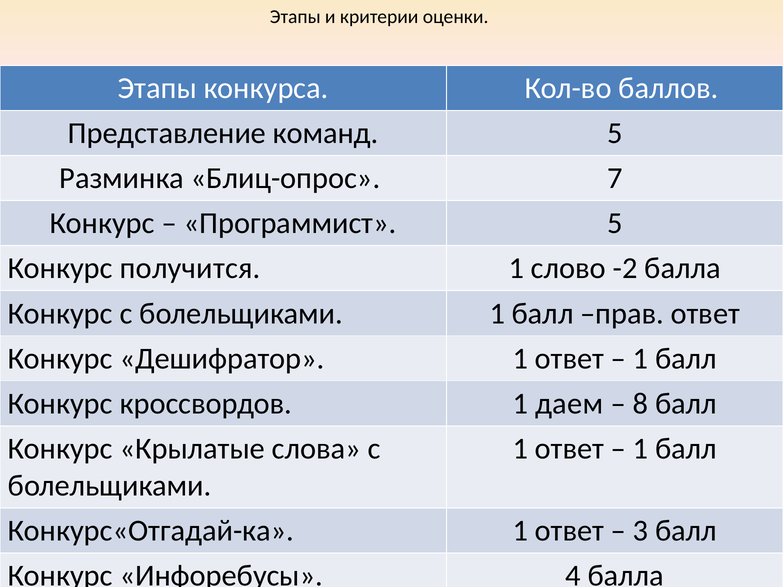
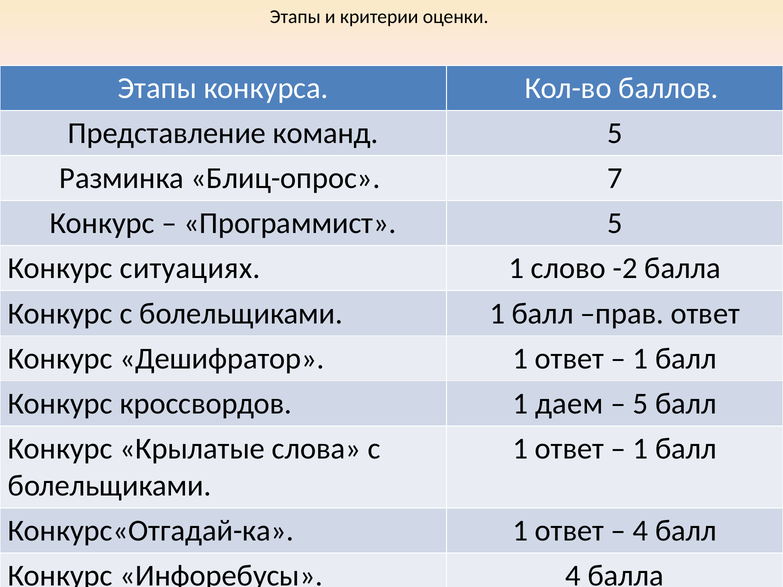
получится: получится -> ситуациях (190, 269)
8: 8 -> 5 (640, 404)
3: 3 -> 4 (640, 531)
